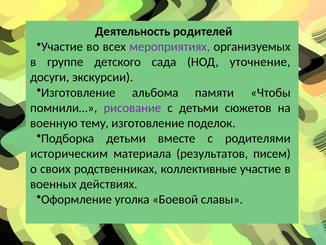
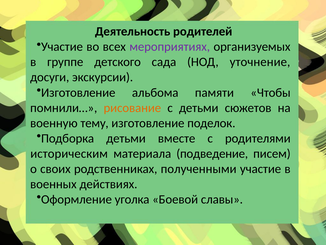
рисование colour: purple -> orange (132, 108)
результатов: результатов -> подведение (212, 153)
коллективные: коллективные -> полученными (199, 168)
